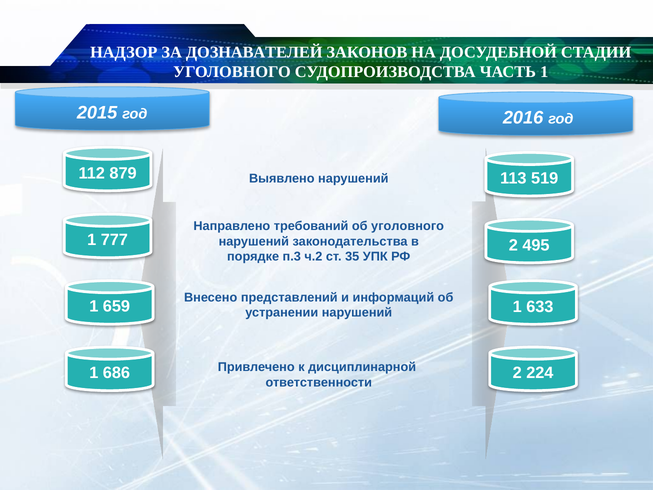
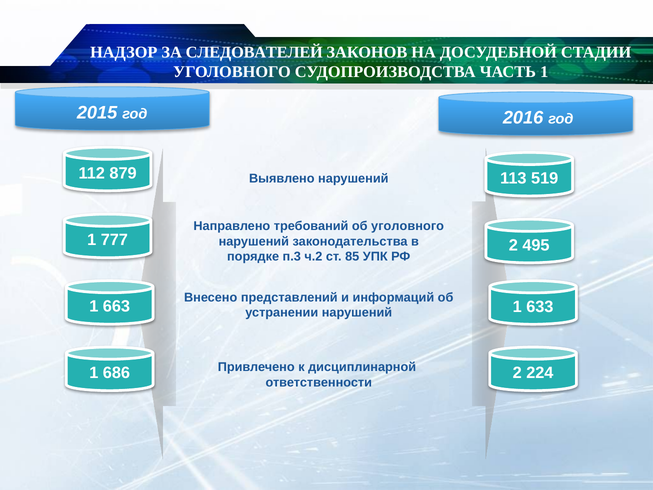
ДОЗНАВАТЕЛЕЙ: ДОЗНАВАТЕЛЕЙ -> СЛЕДОВАТЕЛЕЙ (254, 52)
35: 35 -> 85 (352, 256)
659: 659 -> 663 (116, 306)
